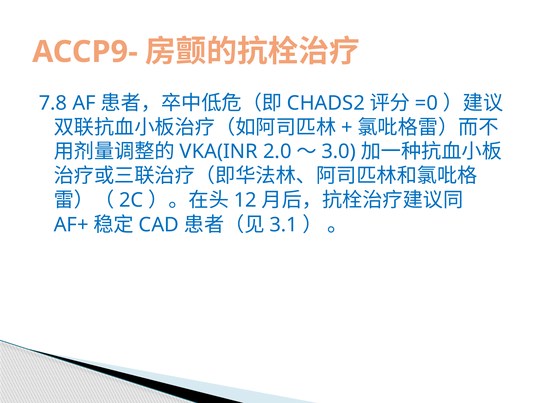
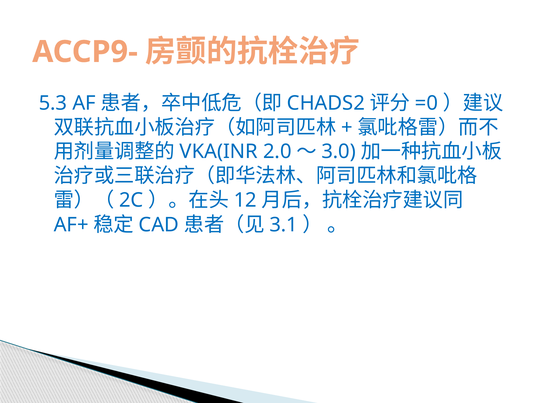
7.8: 7.8 -> 5.3 (53, 103)
